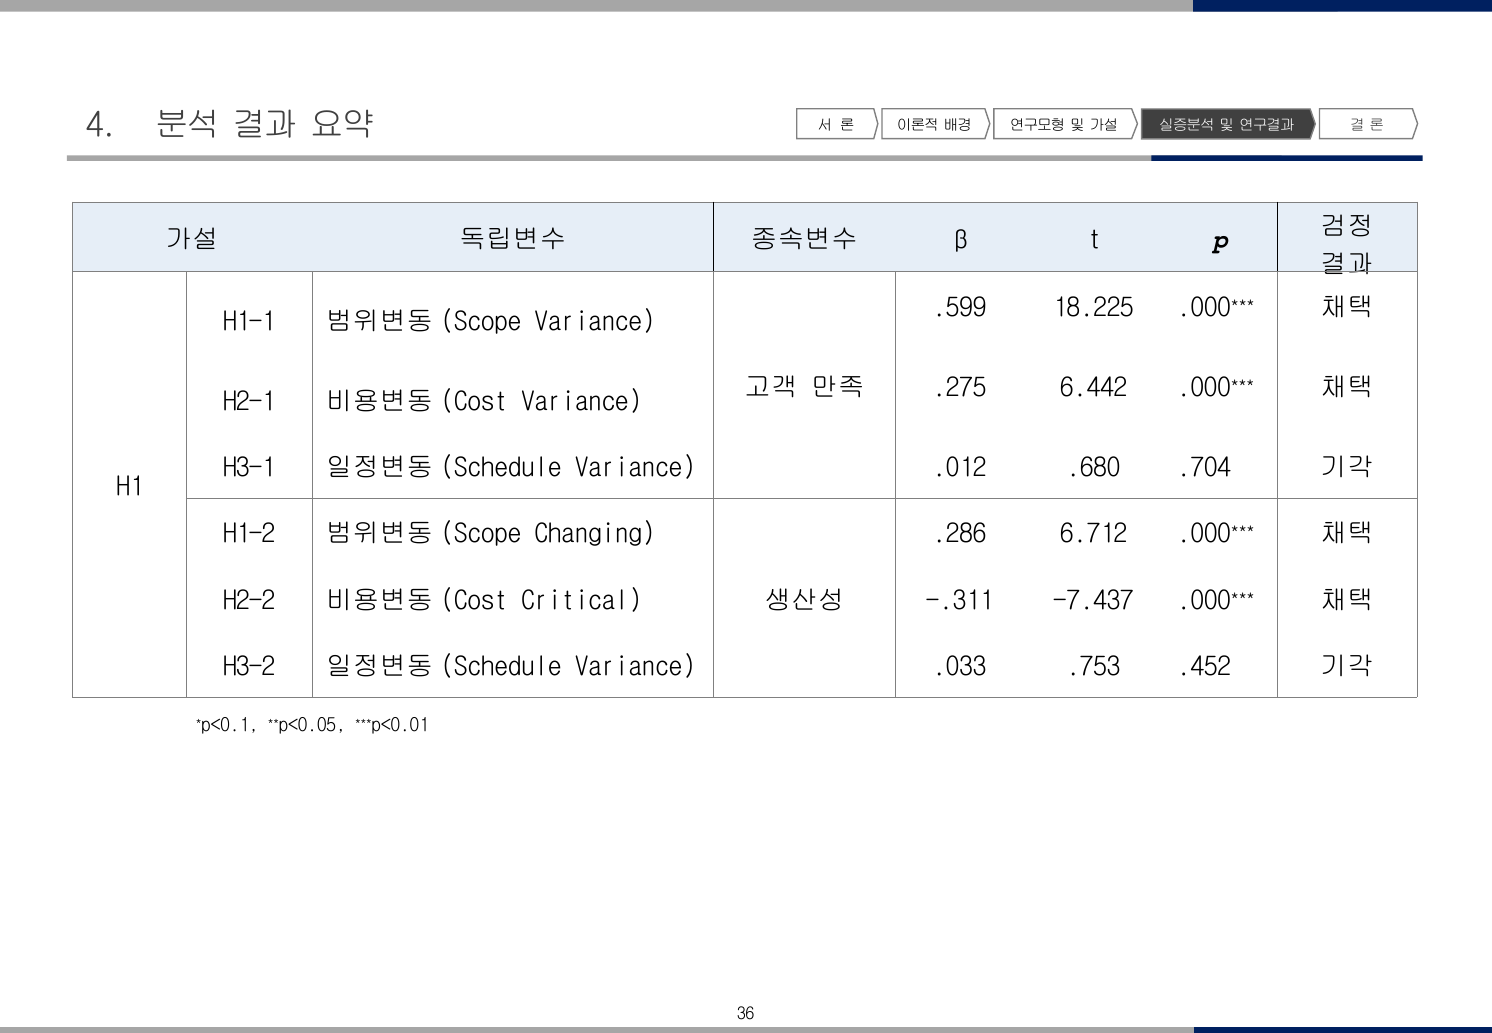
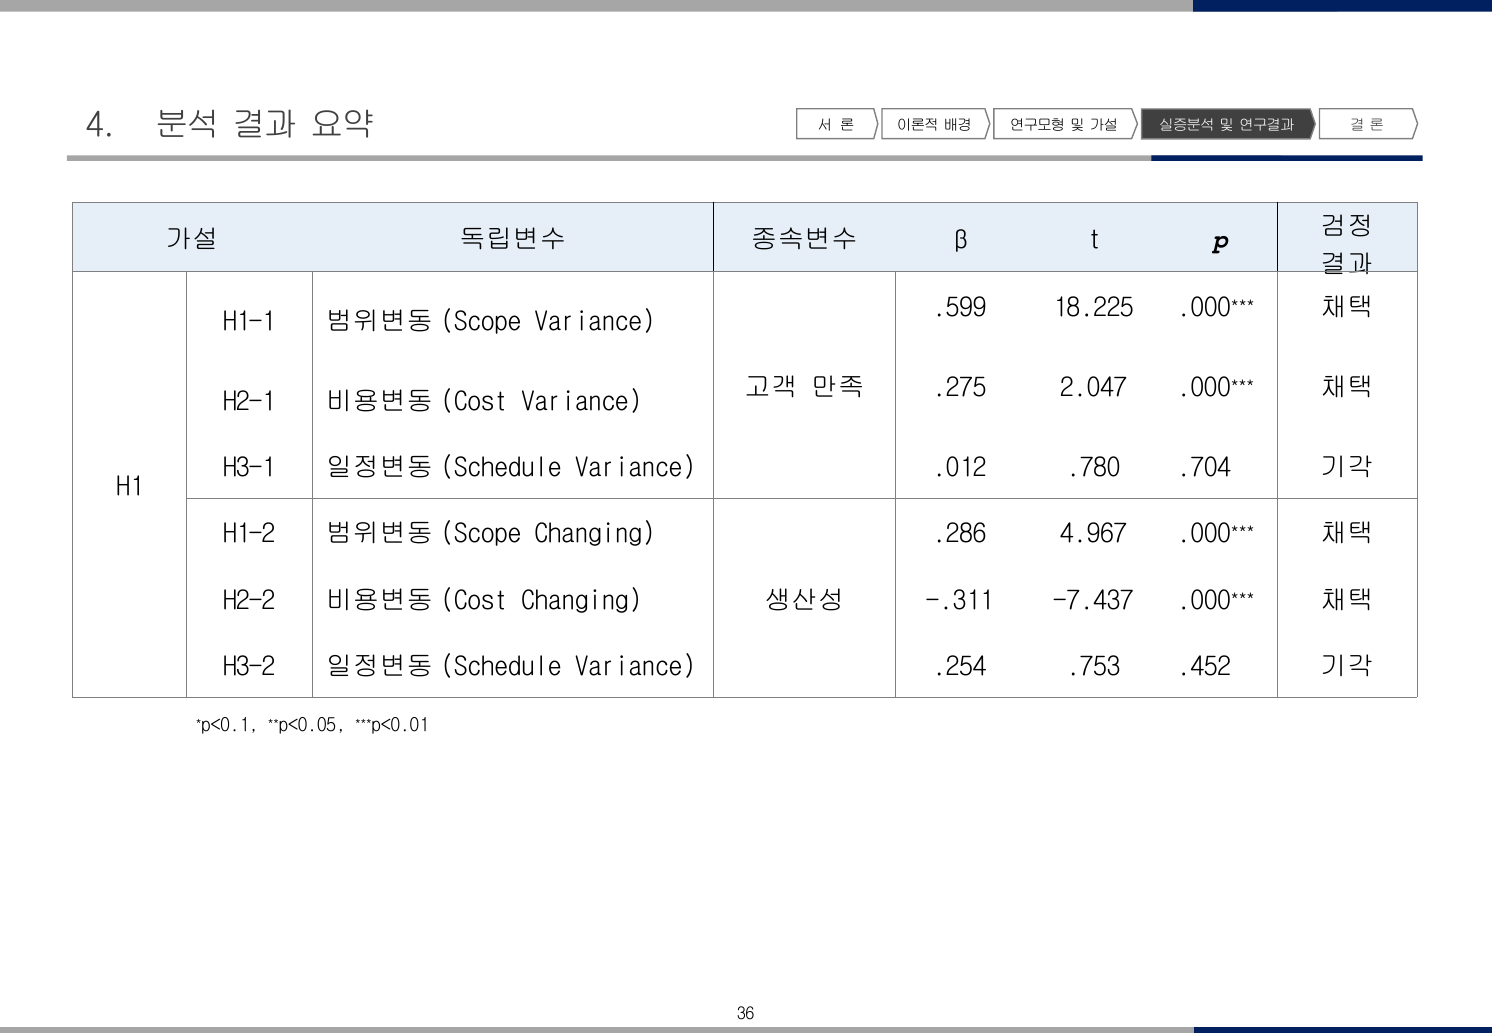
6.442: 6.442 -> 2.047 (1094, 387)
.680: .680 -> .780 (1093, 468)
6.712: 6.712 -> 4.967 (1094, 534)
Critical: Critical -> Changing (582, 600)
.033: .033 -> .254 (959, 666)
